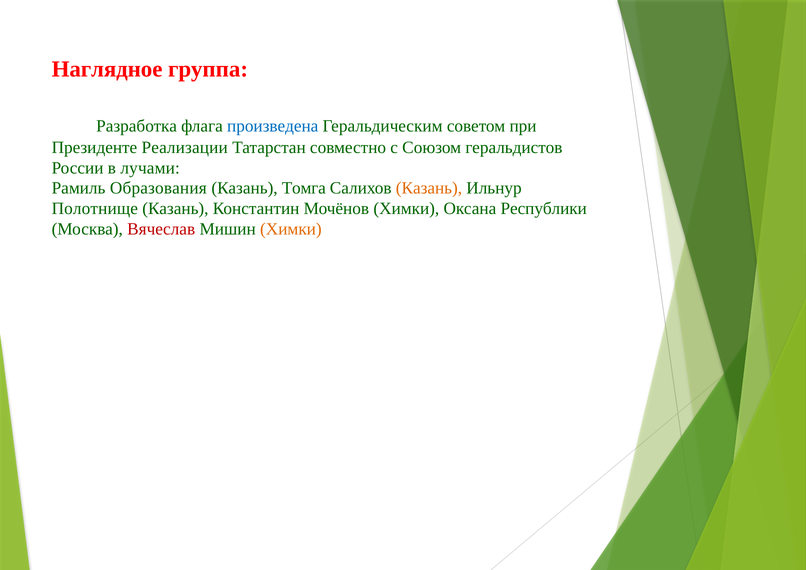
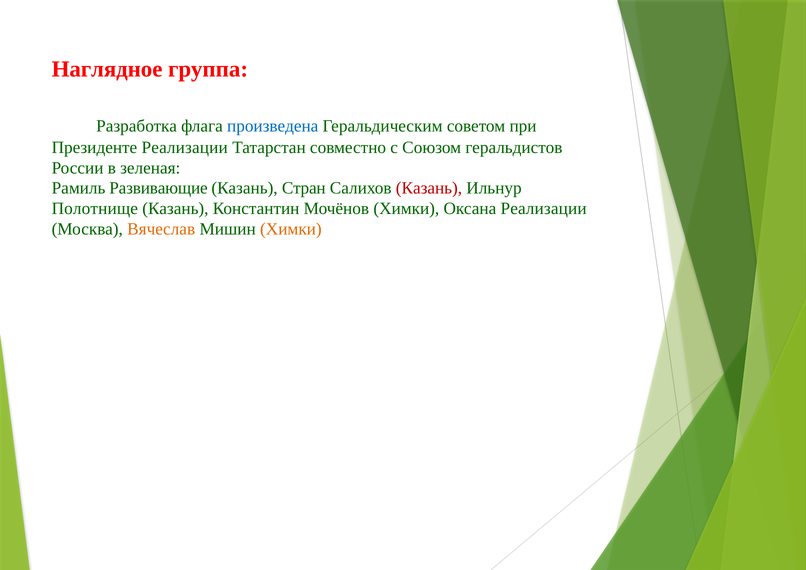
лучами: лучами -> зеленая (150, 168)
Образования: Образования -> Развивающие (159, 188)
Томга: Томга -> Стран (304, 188)
Казань colour: orange -> red (429, 188)
Оксана Республики: Республики -> Реализации (544, 209)
Вячеслав colour: red -> orange (161, 229)
